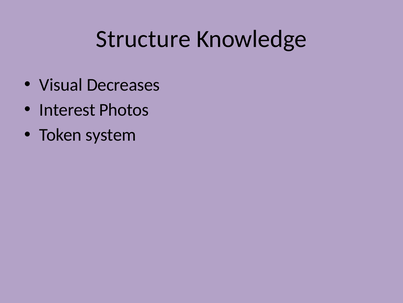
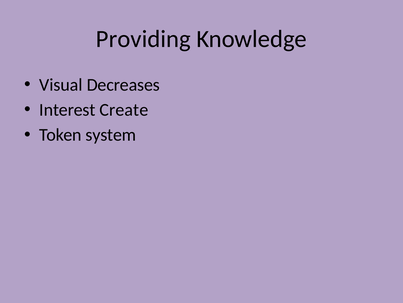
Structure: Structure -> Providing (143, 39)
Photos: Photos -> Create (124, 110)
